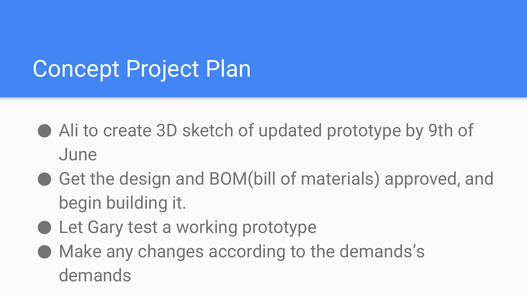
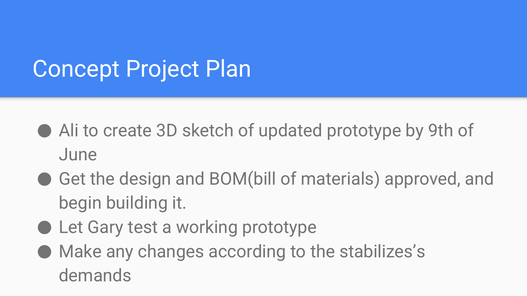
demands’s: demands’s -> stabilizes’s (382, 252)
